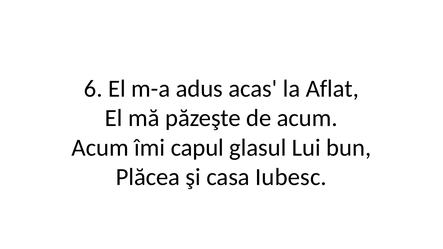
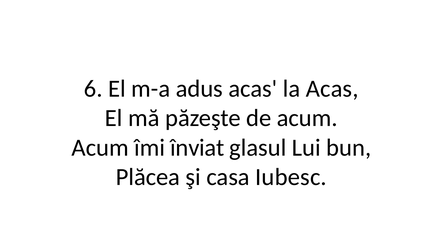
la Aflat: Aflat -> Acas (332, 89)
capul: capul -> înviat (197, 148)
